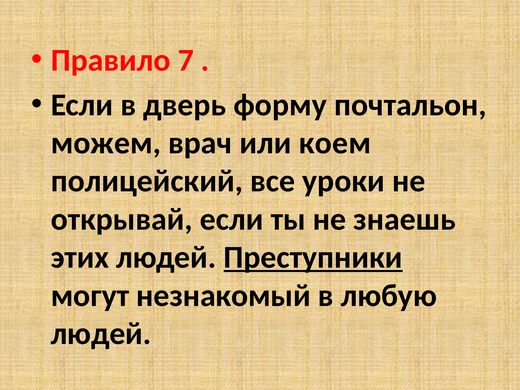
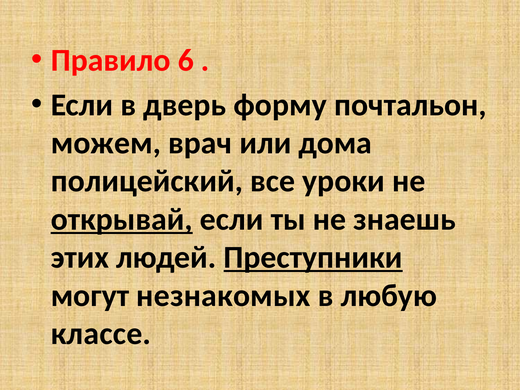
7: 7 -> 6 (186, 60)
коем: коем -> дома (335, 143)
открывай underline: none -> present (122, 219)
незнакомый: незнакомый -> незнакомых (223, 296)
людей: людей -> классе (101, 334)
